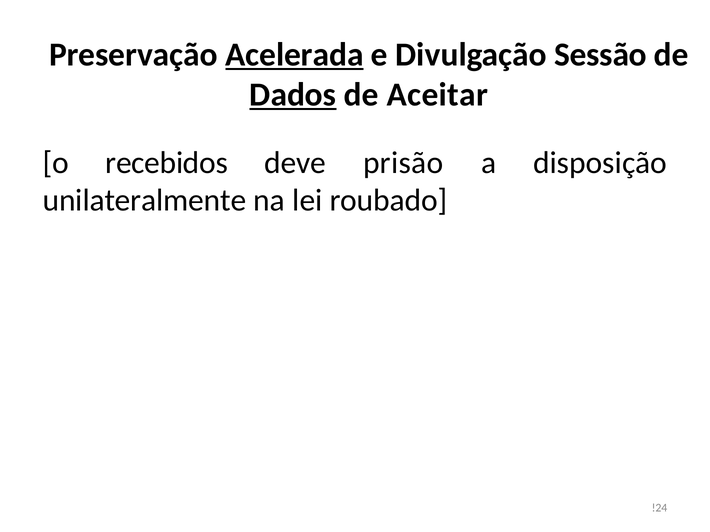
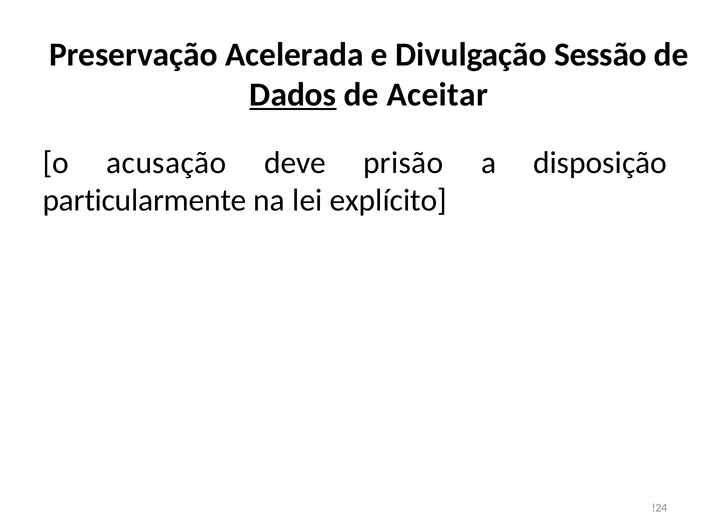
Acelerada underline: present -> none (294, 55)
recebidos: recebidos -> acusação (166, 163)
unilateralmente: unilateralmente -> particularmente (145, 201)
roubado: roubado -> explícito (388, 201)
